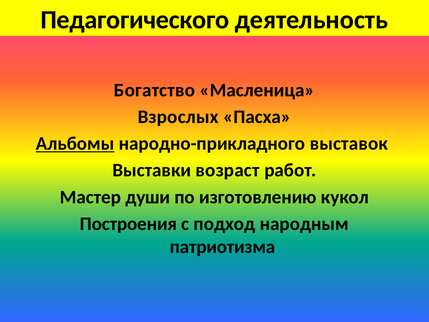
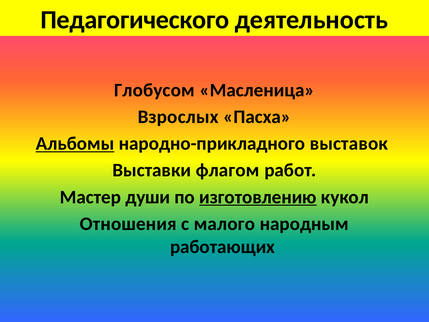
Богатство: Богатство -> Глобусом (154, 90)
возраст: возраст -> флагом (228, 170)
изготовлению underline: none -> present (258, 197)
Построения: Построения -> Отношения (128, 224)
подход: подход -> малого (224, 224)
патриотизма: патриотизма -> работающих (223, 247)
